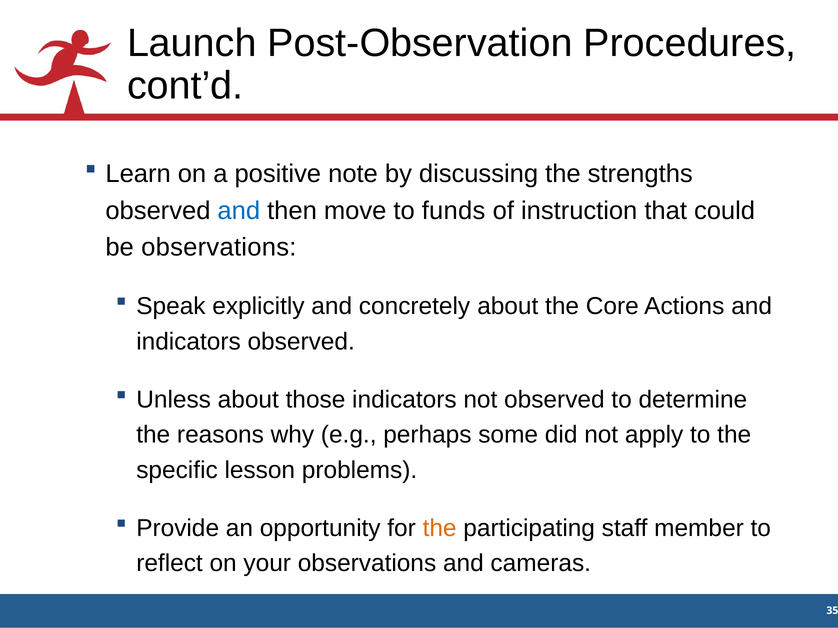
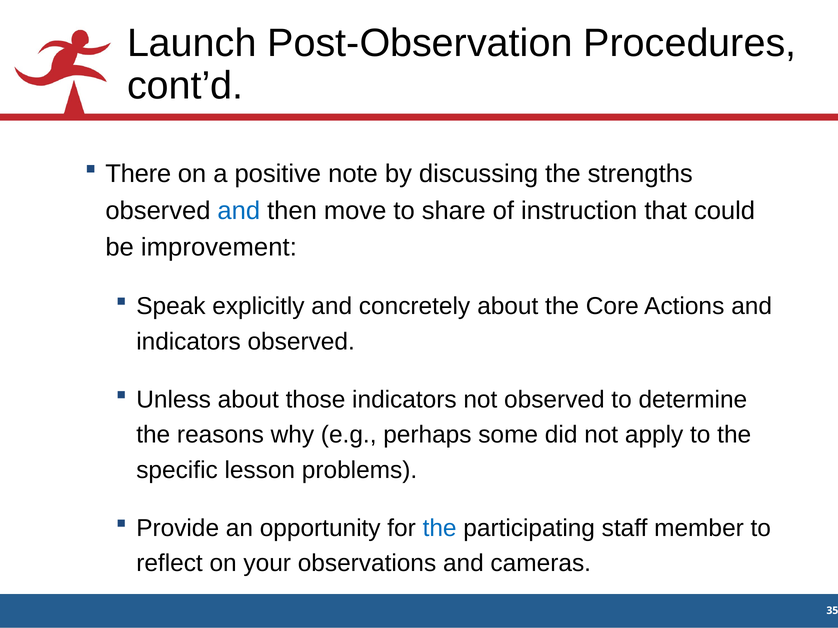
Learn: Learn -> There (138, 174)
funds: funds -> share (454, 211)
be observations: observations -> improvement (219, 248)
the colour: orange -> blue (440, 529)
